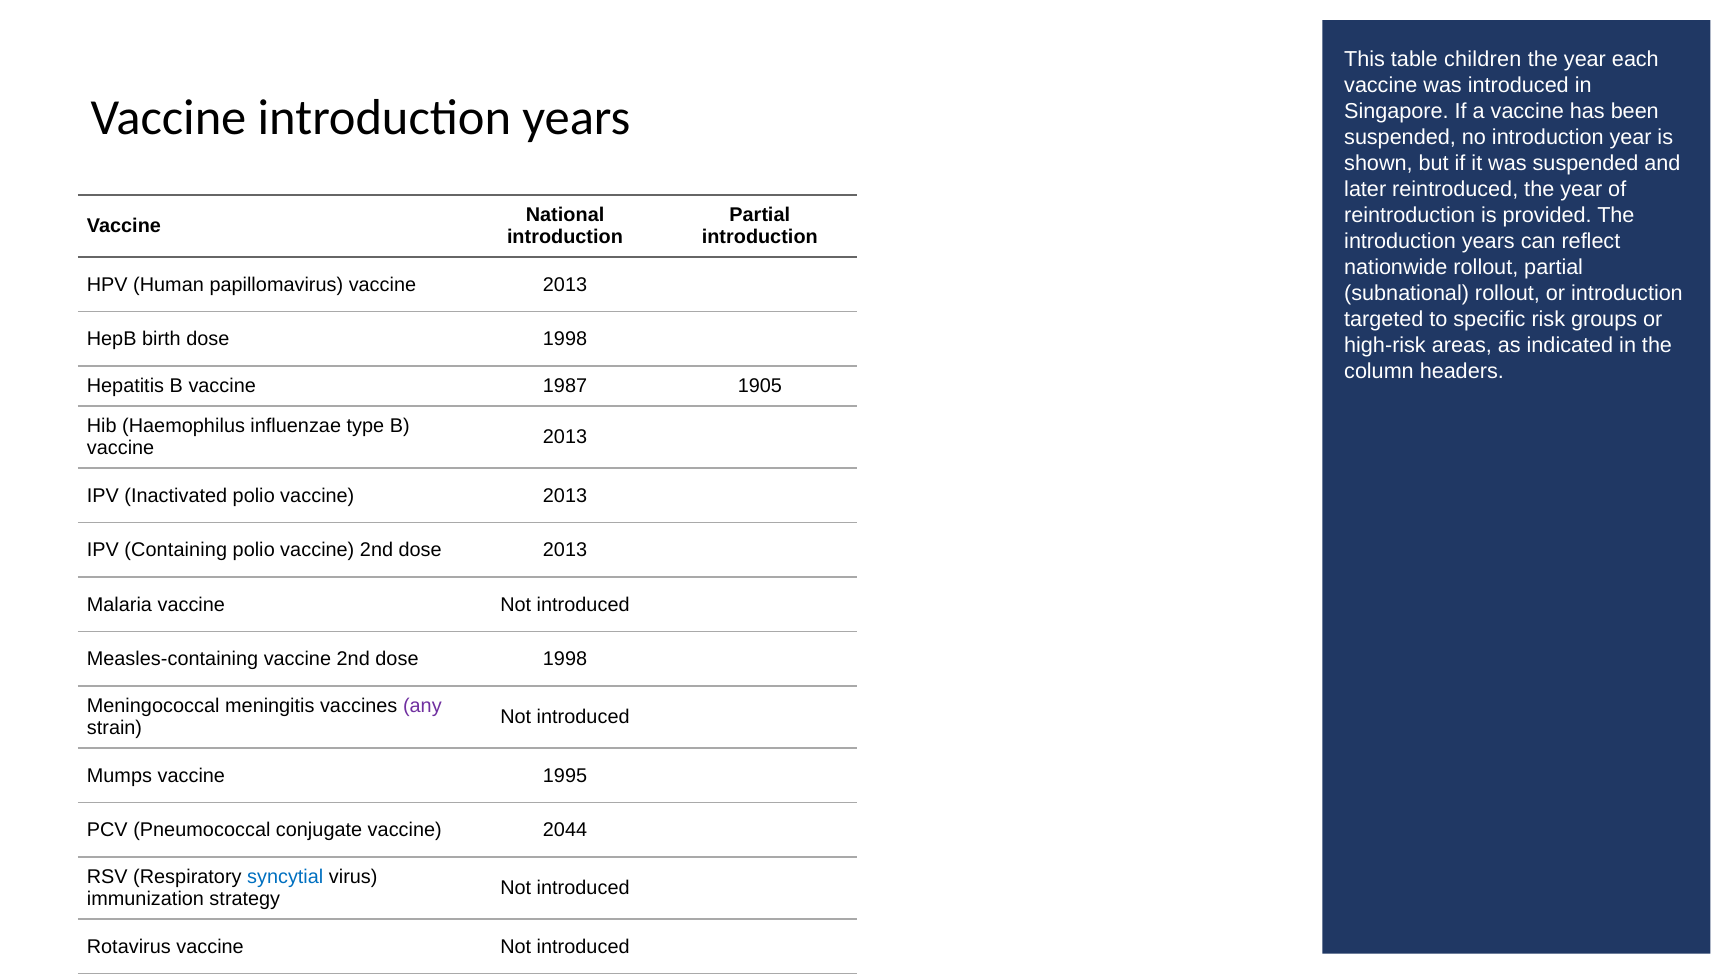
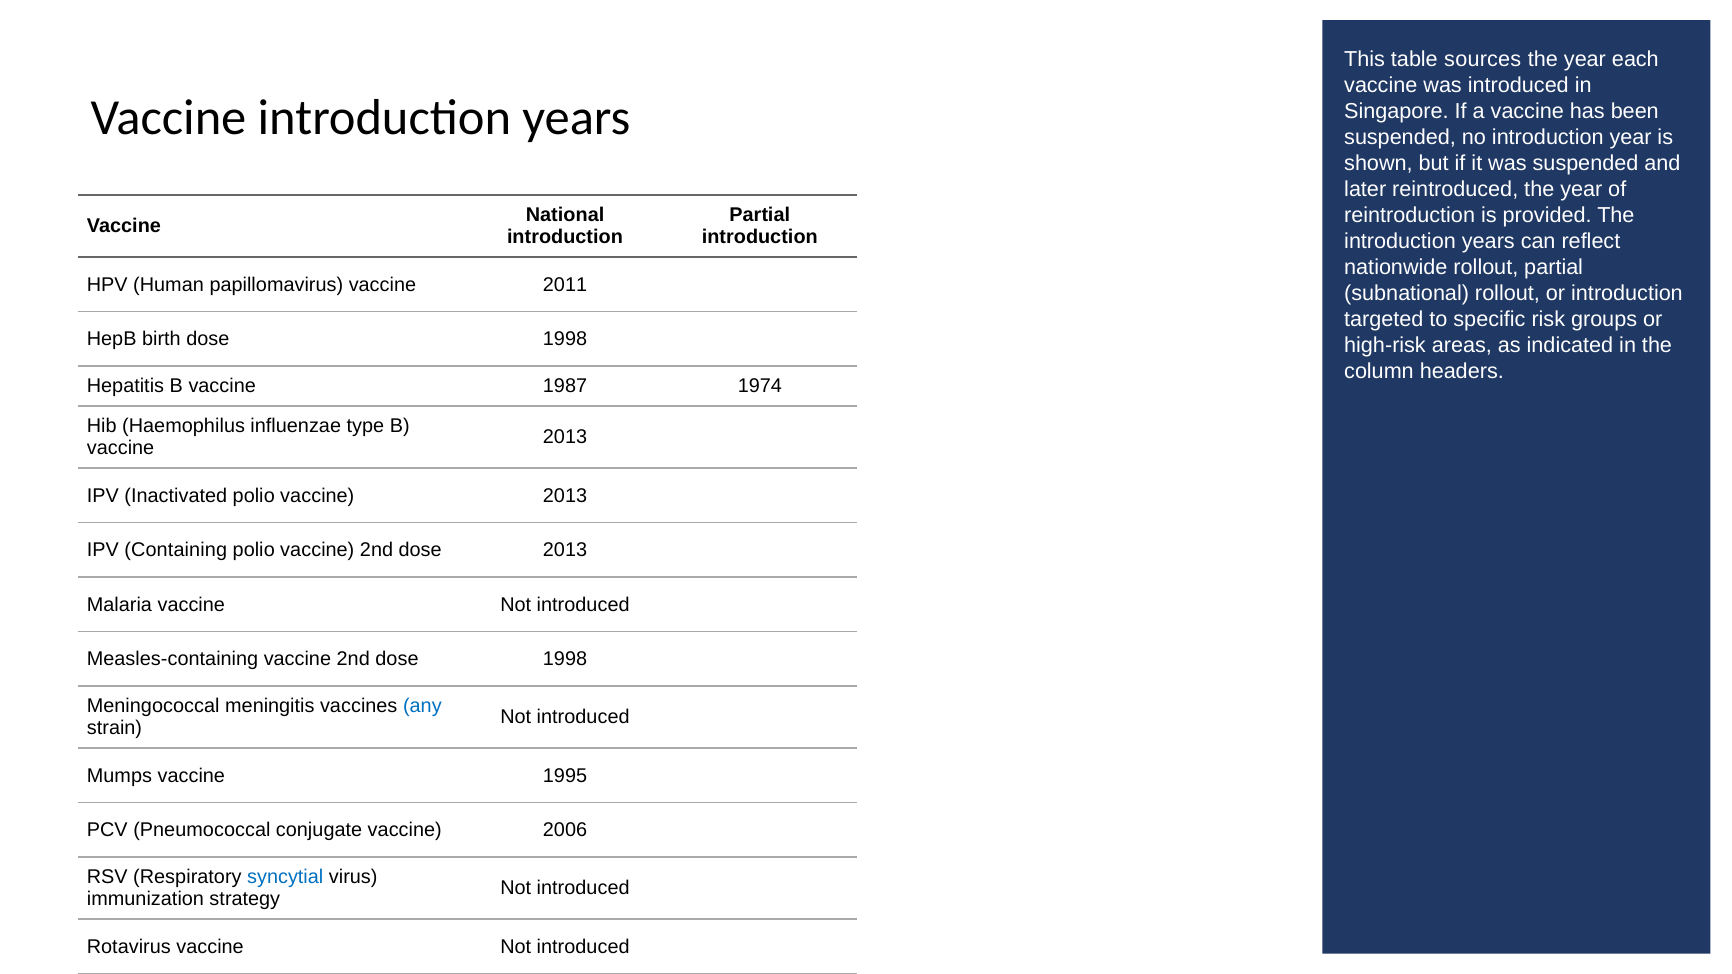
children: children -> sources (1483, 60)
papillomavirus vaccine 2013: 2013 -> 2011 (565, 285)
1905: 1905 -> 1974 (760, 386)
any colour: purple -> blue (422, 706)
2044: 2044 -> 2006 (565, 830)
